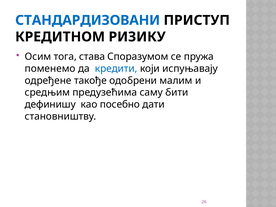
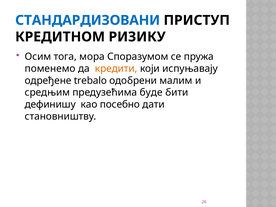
става: става -> мора (92, 57)
кредити colour: blue -> orange (116, 69)
такође: такође -> trebalo (90, 81)
саму: саму -> буде (151, 92)
